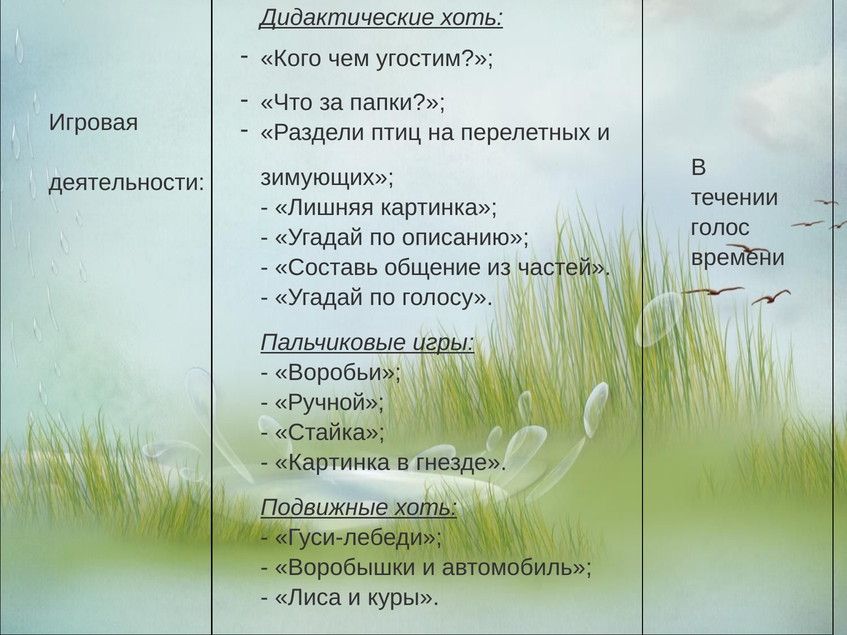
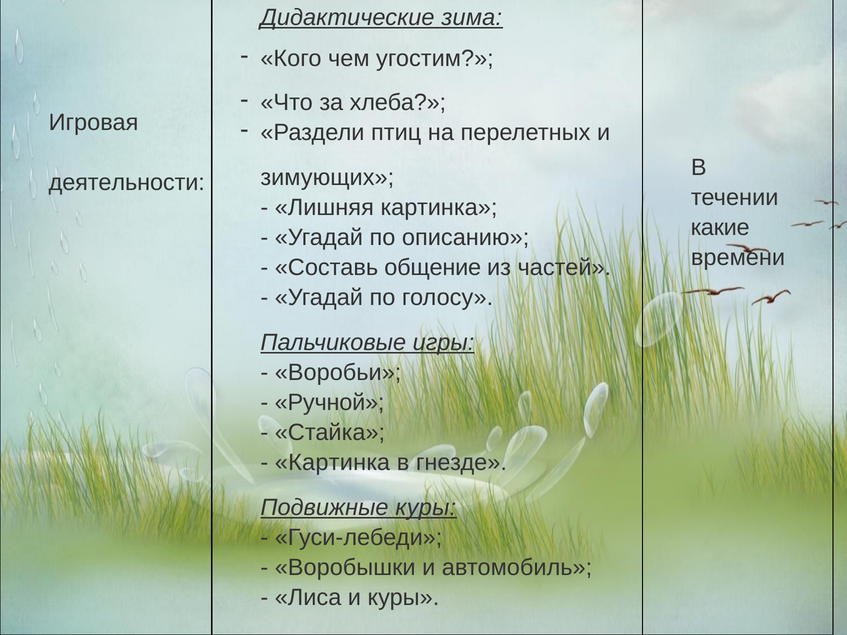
Дидактические хоть: хоть -> зима (472, 17)
папки: папки -> хлеба (398, 102)
голос: голос -> какие (720, 227)
Подвижные хоть: хоть -> куры (426, 508)
